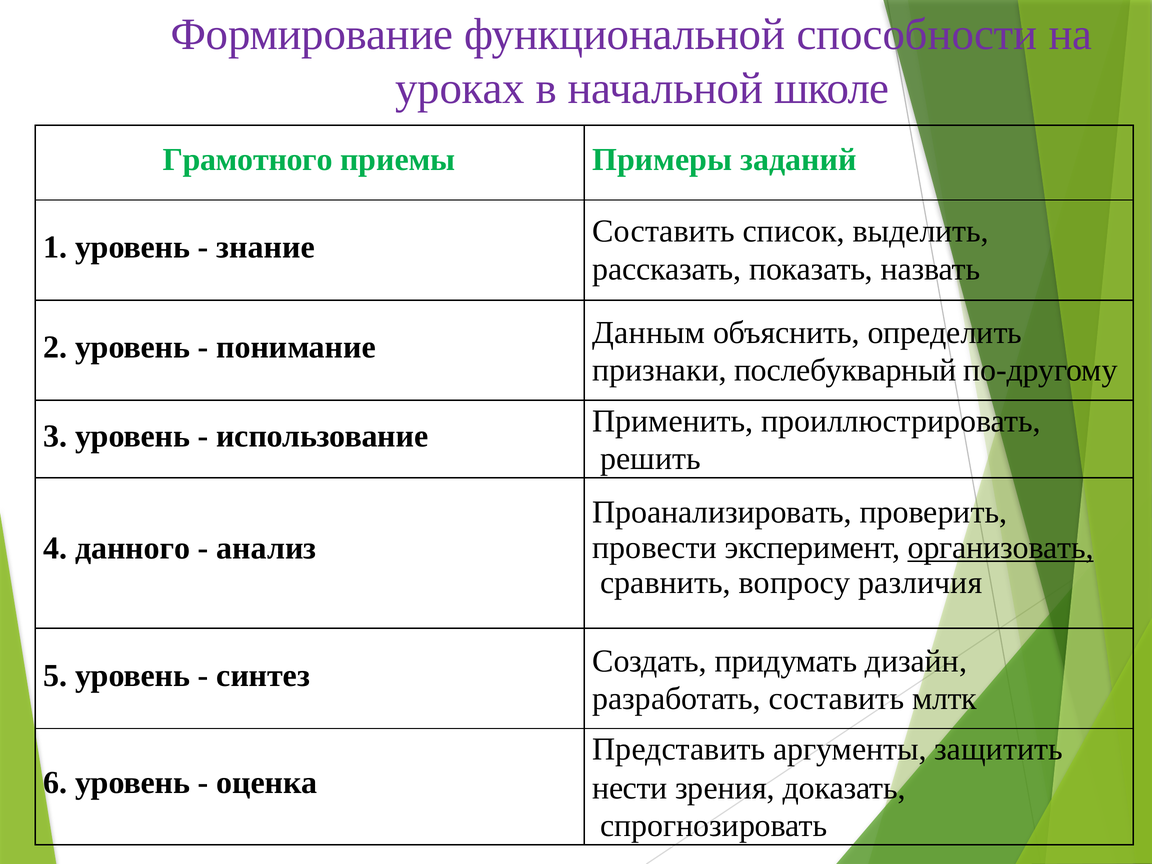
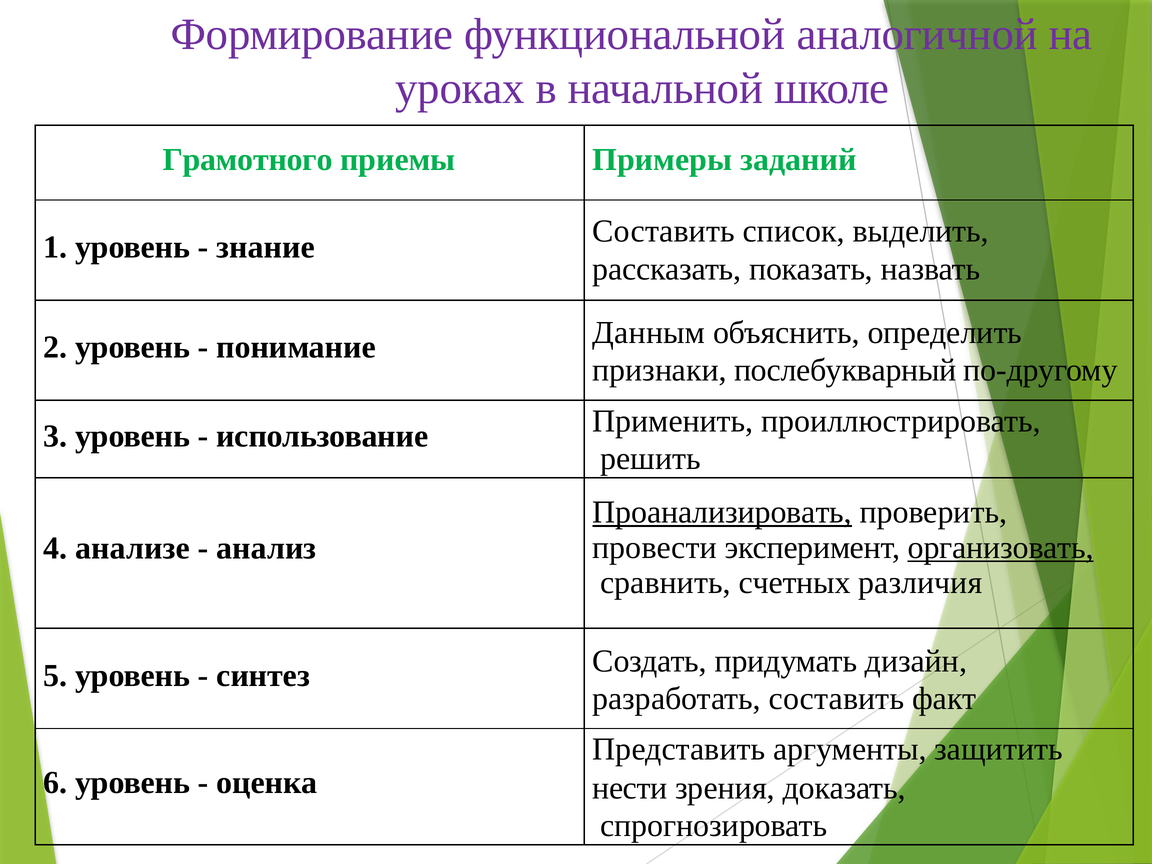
способности: способности -> аналогичной (917, 35)
Проанализировать underline: none -> present (722, 512)
данного: данного -> анализе (133, 548)
вопросу: вопросу -> счетных (795, 583)
млтк: млтк -> факт (944, 699)
